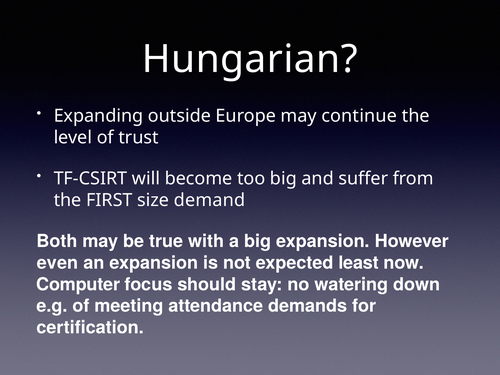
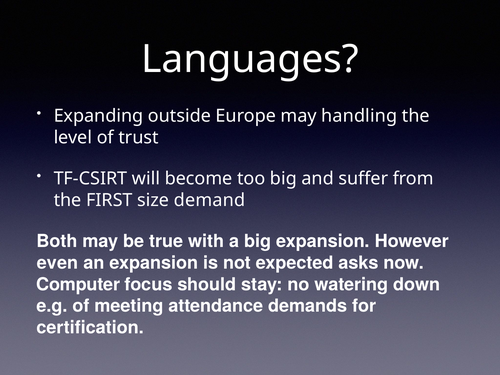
Hungarian: Hungarian -> Languages (250, 59)
continue: continue -> handling (359, 116)
least: least -> asks (358, 263)
